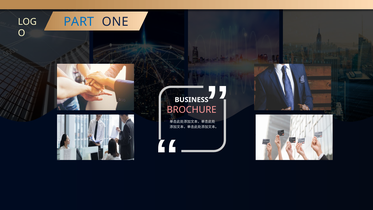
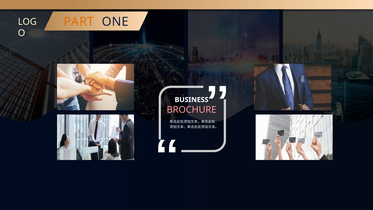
PART colour: blue -> orange (79, 22)
